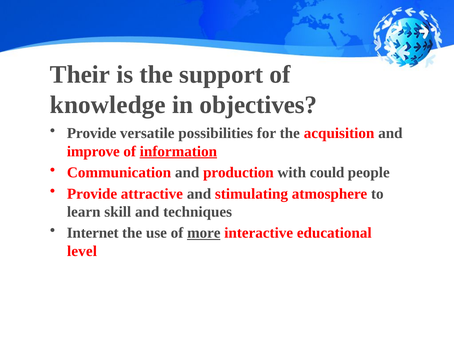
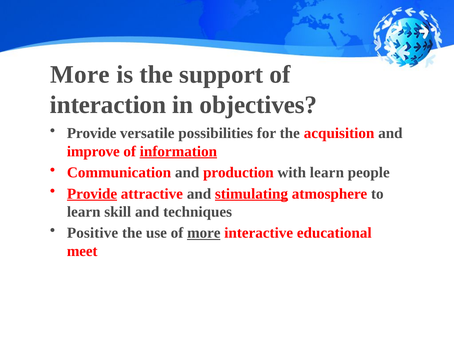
Their: Their -> More (80, 75)
knowledge: knowledge -> interaction (108, 105)
with could: could -> learn (327, 173)
Provide underline: none -> present (92, 194)
stimulating underline: none -> present (252, 194)
Internet: Internet -> Positive (93, 233)
level: level -> meet (82, 251)
